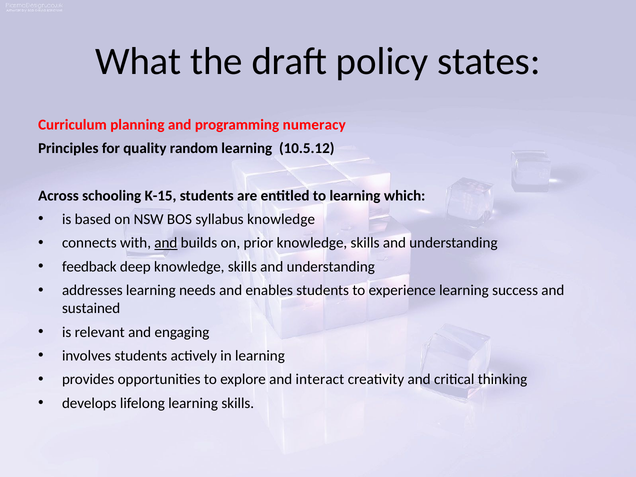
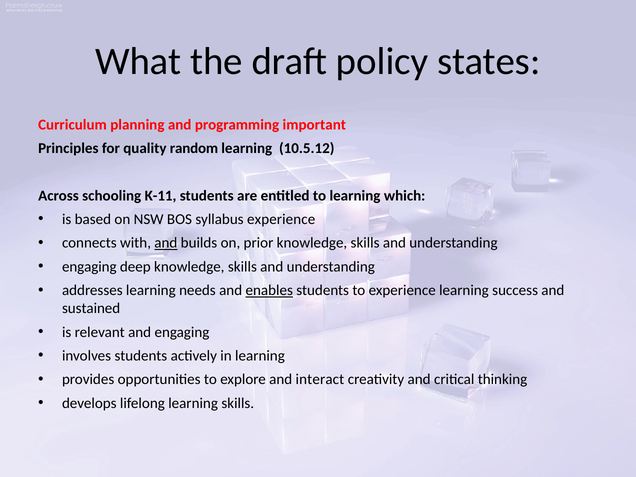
numeracy: numeracy -> important (314, 125)
K-15: K-15 -> K-11 (161, 196)
syllabus knowledge: knowledge -> experience (281, 219)
feedback: feedback -> engaging (89, 267)
enables underline: none -> present (269, 290)
